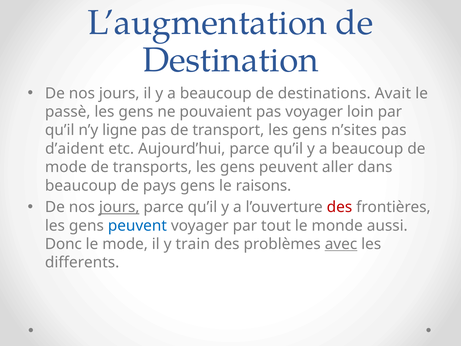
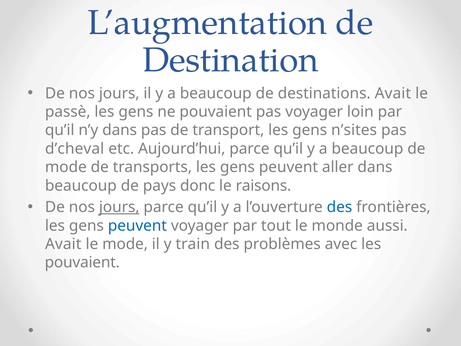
n’y ligne: ligne -> dans (120, 130)
d’aident: d’aident -> d’cheval (75, 149)
pays gens: gens -> donc (198, 185)
des colour: red -> blue (339, 207)
Donc: Donc -> Avait (63, 244)
avec underline: present -> none (341, 244)
differents: differents -> pouvaient (82, 262)
